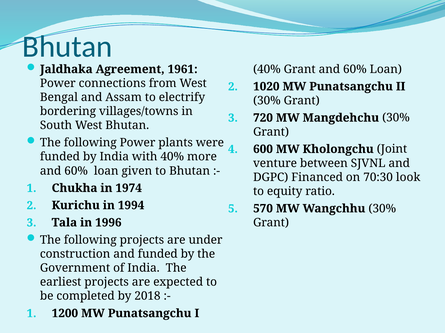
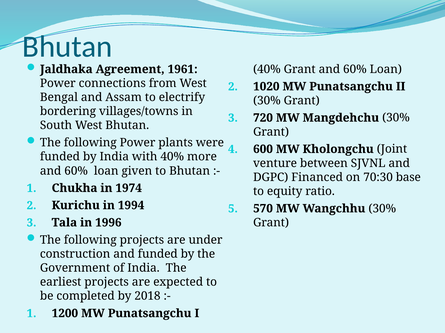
look: look -> base (408, 178)
